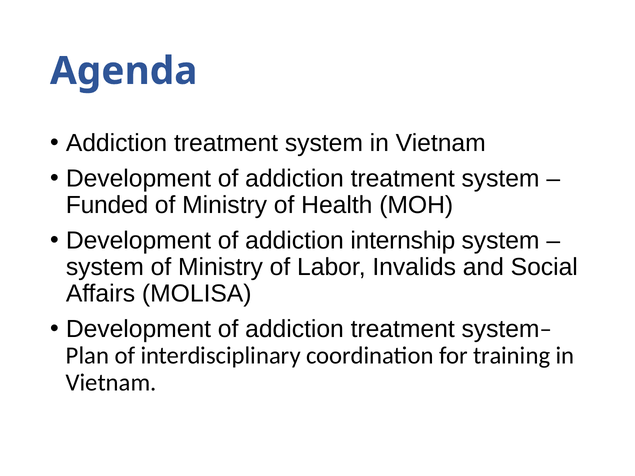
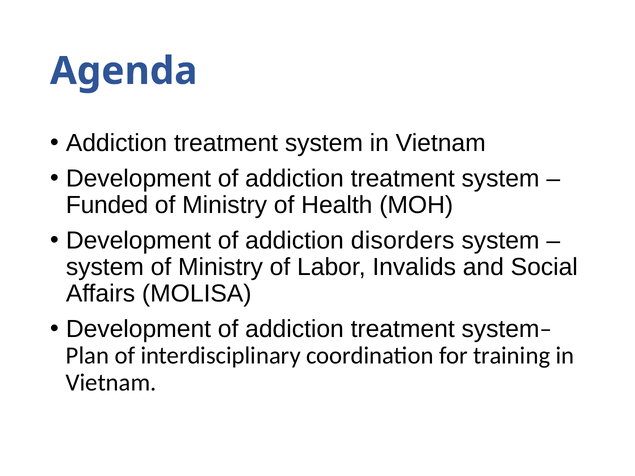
internship: internship -> disorders (403, 241)
